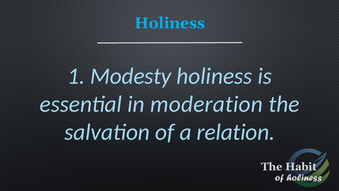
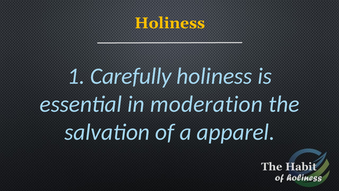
Holiness colour: light blue -> yellow (170, 23)
Modesty: Modesty -> Carefully (131, 76)
relation: relation -> apparel (236, 132)
